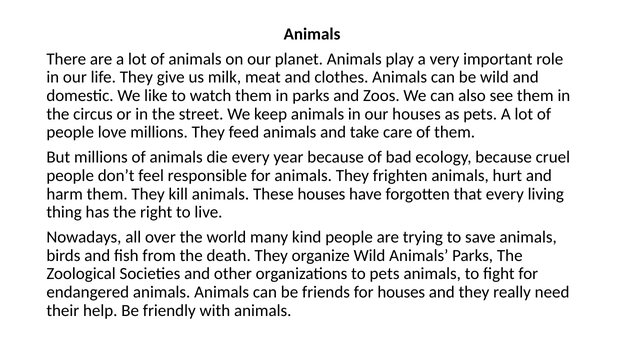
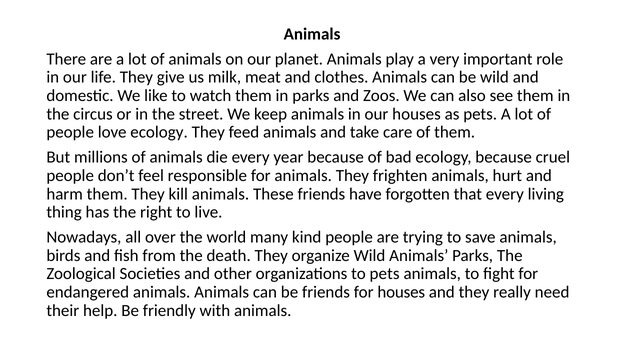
love millions: millions -> ecology (159, 132)
These houses: houses -> friends (321, 194)
